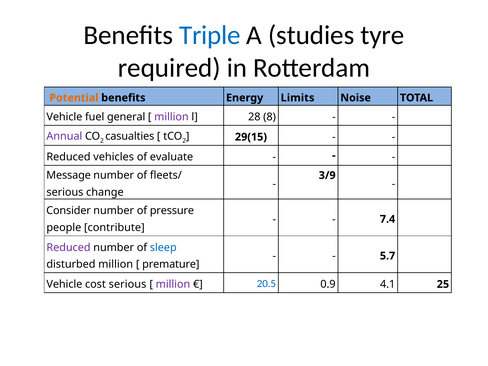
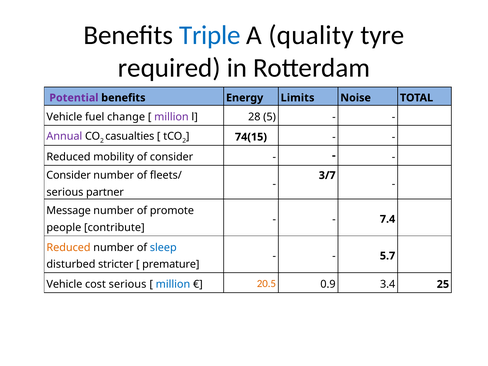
studies: studies -> quality (311, 35)
Potential colour: orange -> purple (74, 98)
general: general -> change (126, 117)
8: 8 -> 5 (270, 117)
29(15: 29(15 -> 74(15 (251, 137)
vehicles: vehicles -> mobility (114, 157)
of evaluate: evaluate -> consider (172, 157)
Message: Message -> Consider (69, 175)
3/9: 3/9 -> 3/7 (327, 175)
change: change -> partner (105, 192)
Consider: Consider -> Message (69, 211)
pressure: pressure -> promote (172, 211)
Reduced colour: purple -> orange (69, 247)
disturbed million: million -> stricter (116, 264)
million colour: purple -> blue (173, 284)
20.5 colour: blue -> orange (266, 284)
4.1: 4.1 -> 3.4 (388, 284)
